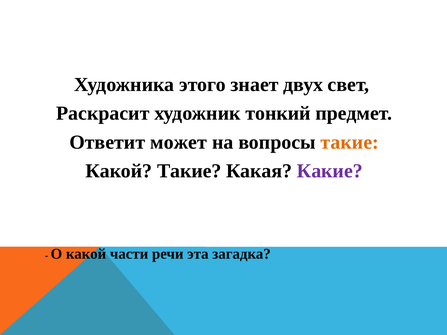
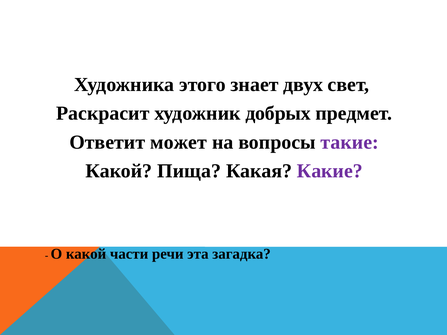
тонкий: тонкий -> добрых (278, 113)
такие colour: orange -> purple (350, 142)
Какой Такие: Такие -> Пища (189, 171)
